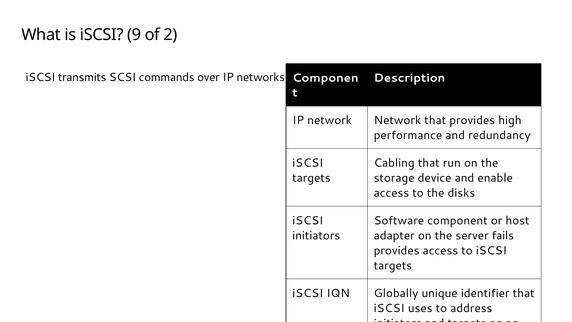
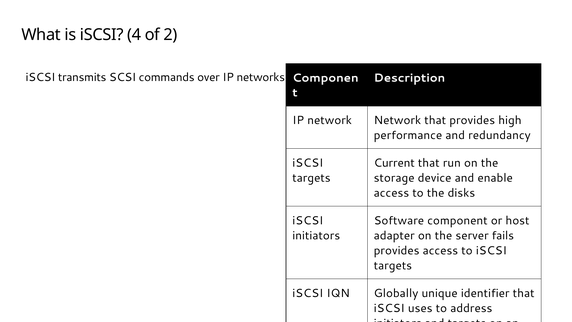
9: 9 -> 4 (134, 35)
Cabling: Cabling -> Current (394, 163)
